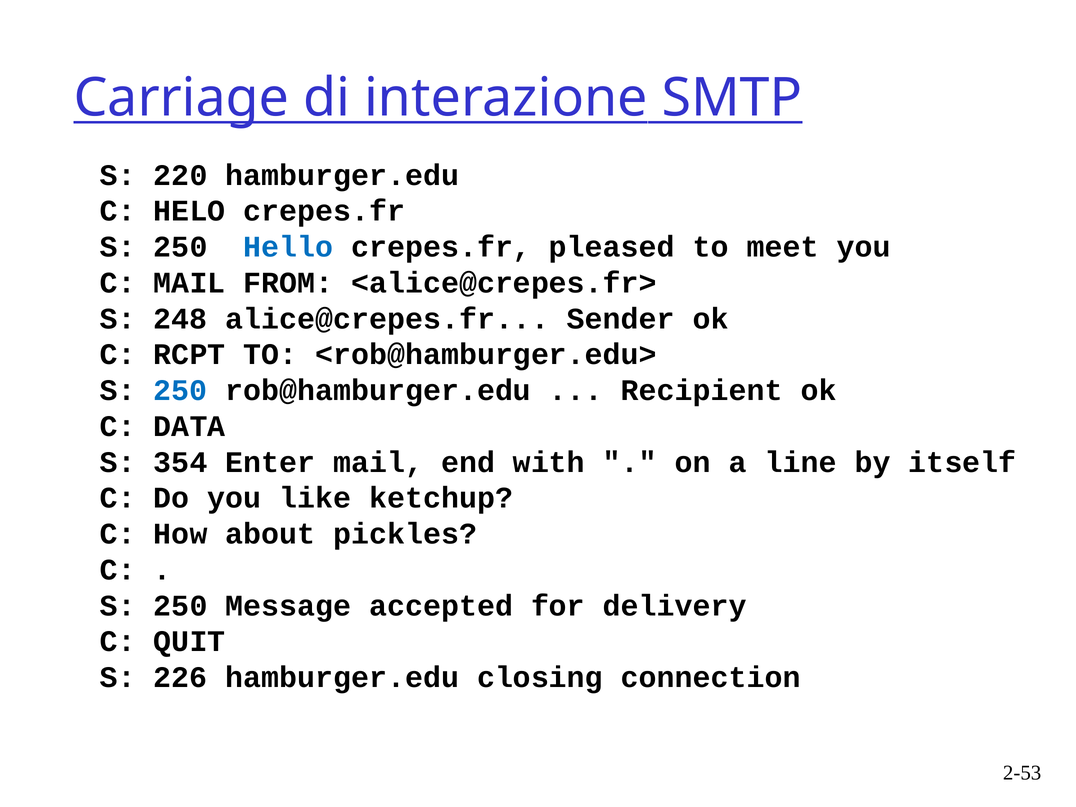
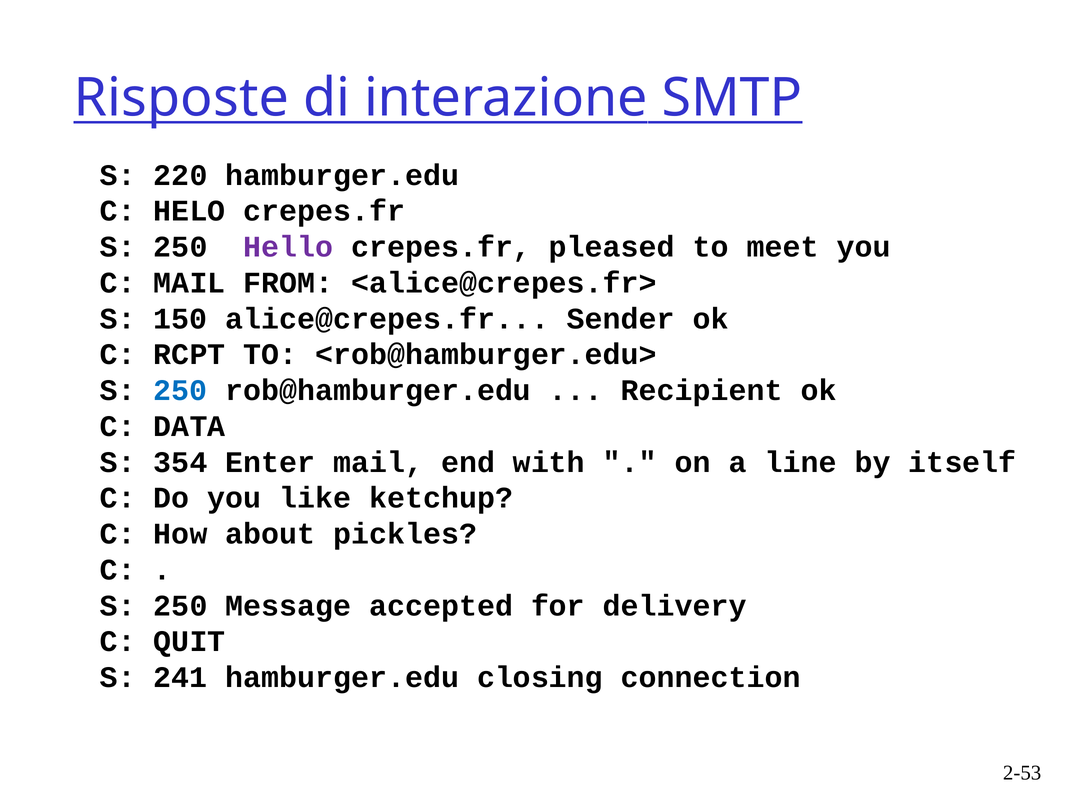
Carriage: Carriage -> Risposte (181, 98)
Hello colour: blue -> purple (288, 247)
248: 248 -> 150 (180, 319)
226: 226 -> 241 (180, 677)
